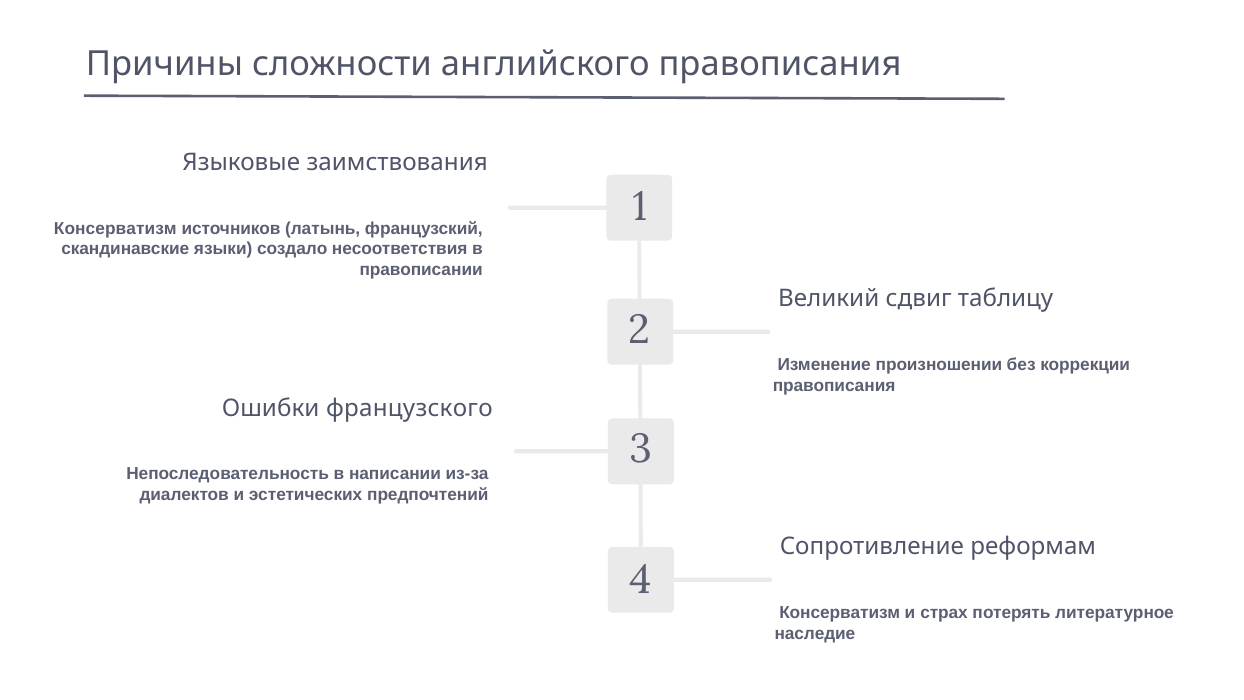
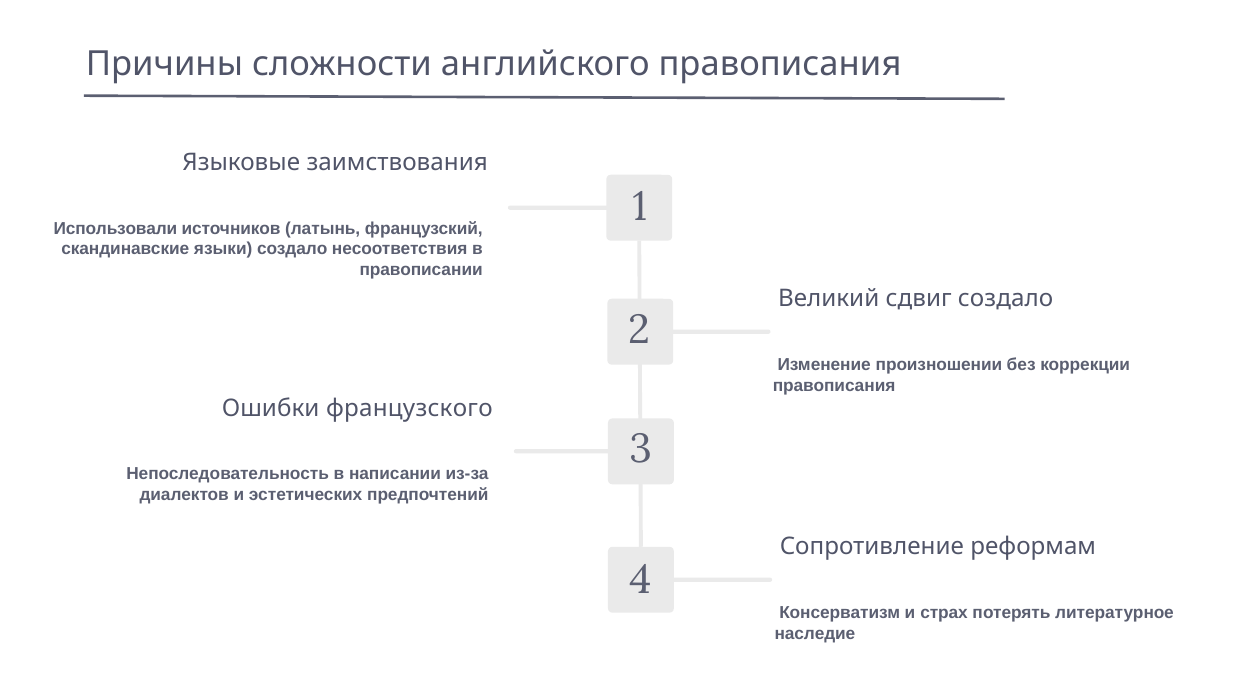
Консерватизм: Консерватизм -> Использовали (115, 228)
сдвиг таблицу: таблицу -> создало (1006, 299)
